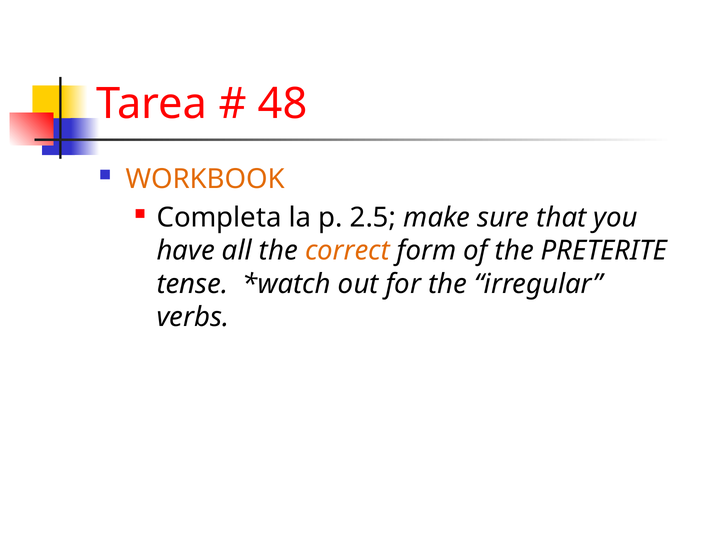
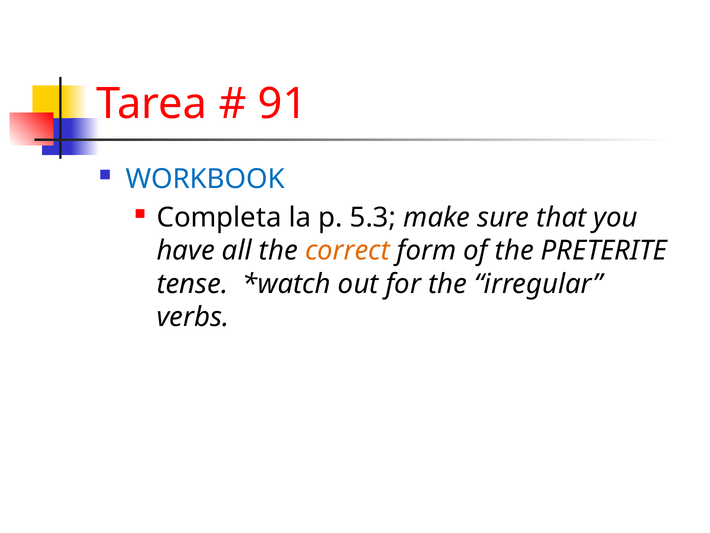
48: 48 -> 91 (283, 104)
WORKBOOK colour: orange -> blue (205, 179)
2.5: 2.5 -> 5.3 (373, 217)
